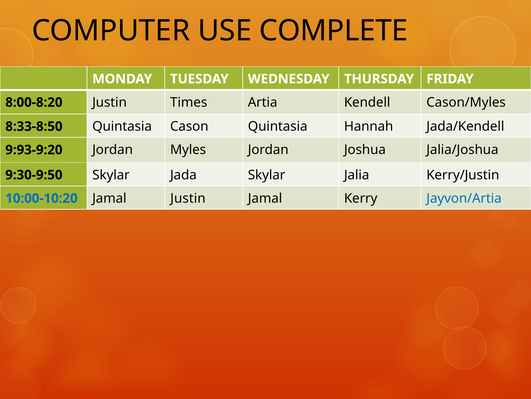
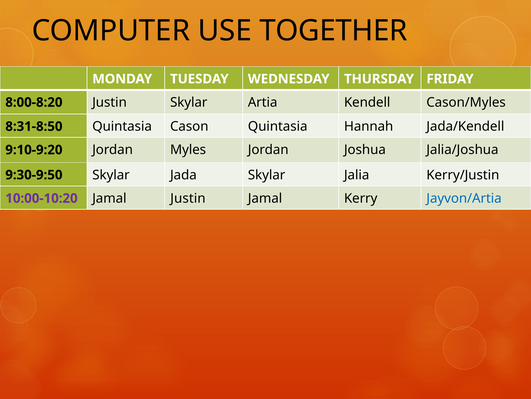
COMPLETE: COMPLETE -> TOGETHER (333, 31)
Justin Times: Times -> Skylar (189, 102)
8:33-8:50: 8:33-8:50 -> 8:31-8:50 (34, 126)
9:93-9:20: 9:93-9:20 -> 9:10-9:20 (34, 150)
10:00-10:20 colour: blue -> purple (41, 198)
